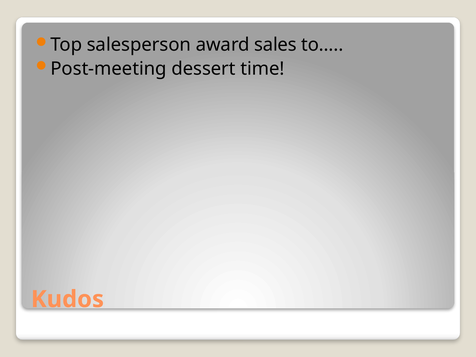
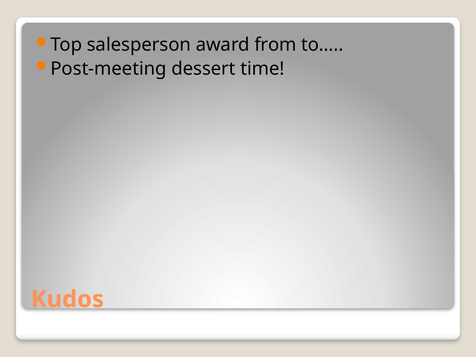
sales: sales -> from (275, 45)
